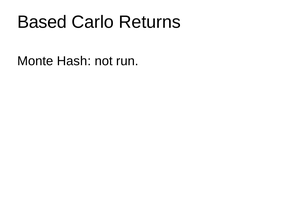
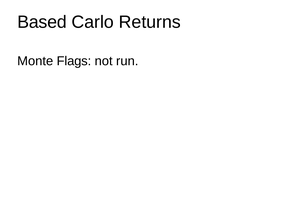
Hash: Hash -> Flags (74, 61)
